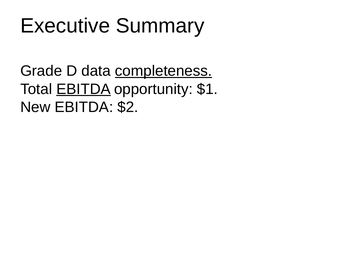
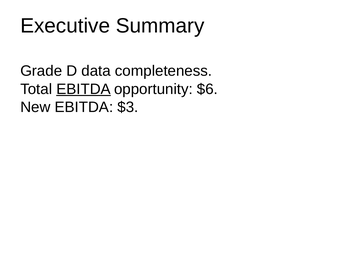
completeness underline: present -> none (164, 71)
$1: $1 -> $6 (207, 89)
$2: $2 -> $3 (128, 107)
